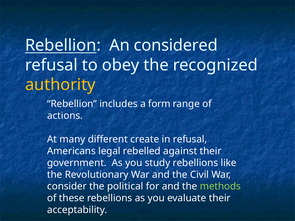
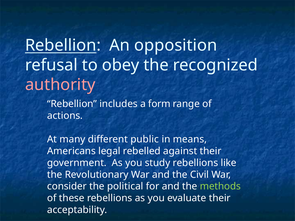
considered: considered -> opposition (176, 45)
authority colour: yellow -> pink (60, 85)
create: create -> public (145, 139)
in refusal: refusal -> means (190, 139)
